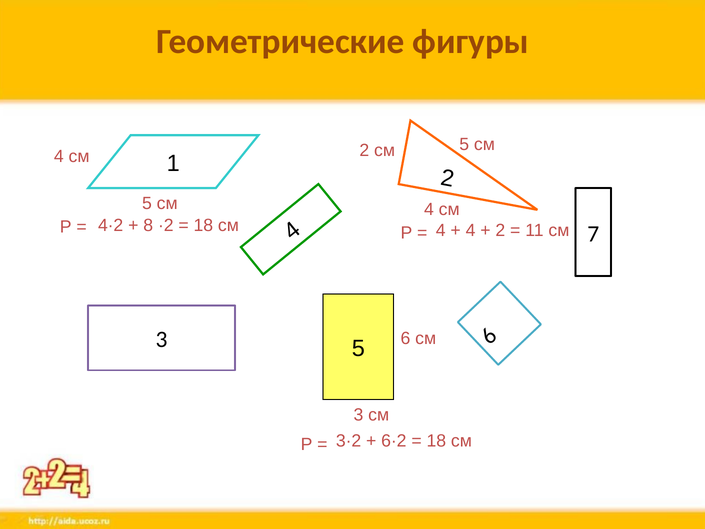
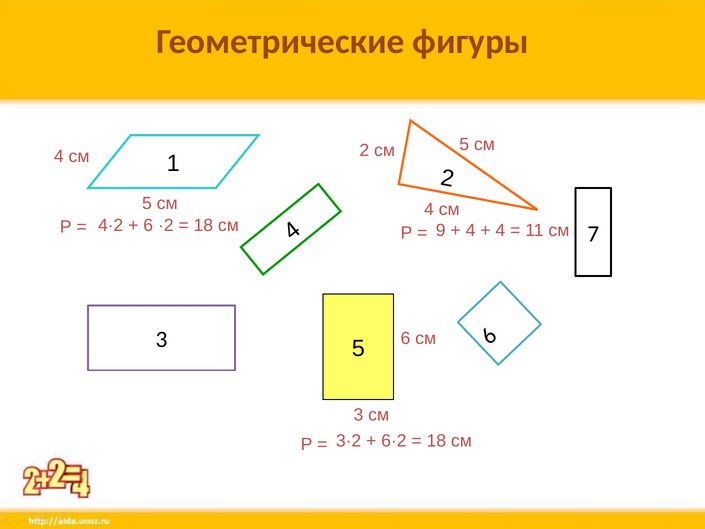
8: 8 -> 6 (148, 225)
18 см 4: 4 -> 9 (441, 230)
2: 2 -> 4 (500, 230)
